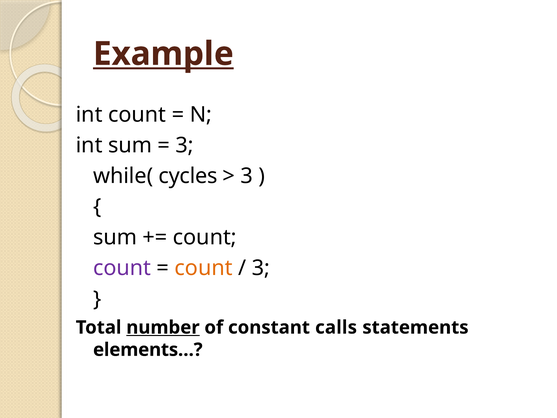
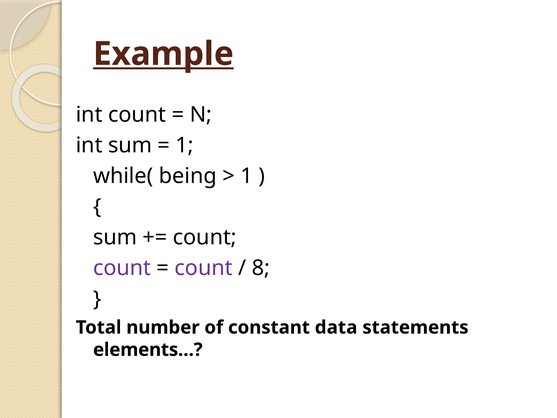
3: 3 -> 1 (185, 145)
cycles: cycles -> being (188, 176)
3: 3 -> 1 (247, 176)
count colour: orange -> purple (204, 268)
3: 3 -> 8 (261, 268)
number underline: present -> none (163, 327)
calls: calls -> data (336, 327)
